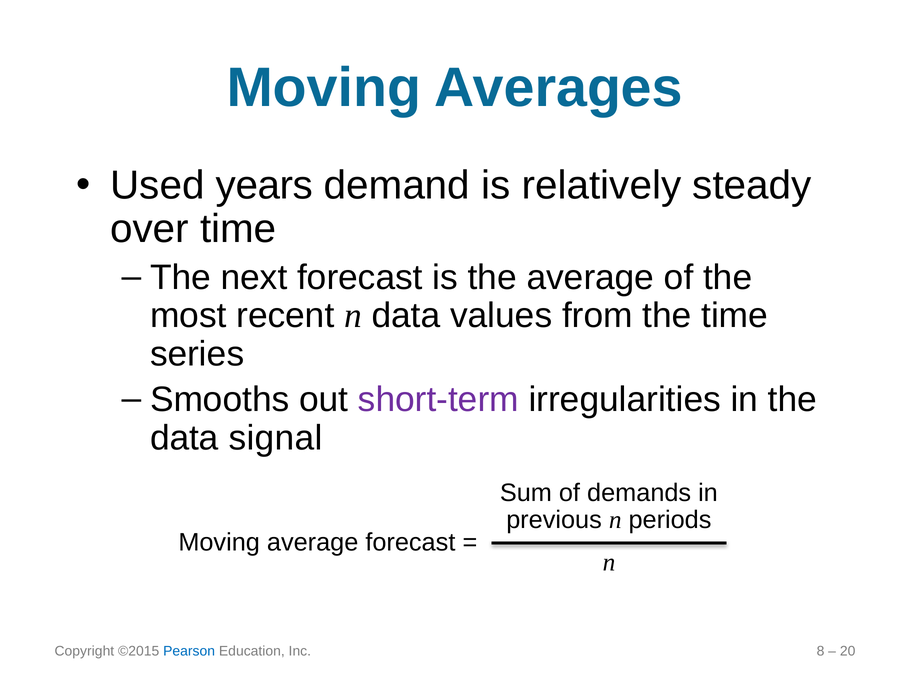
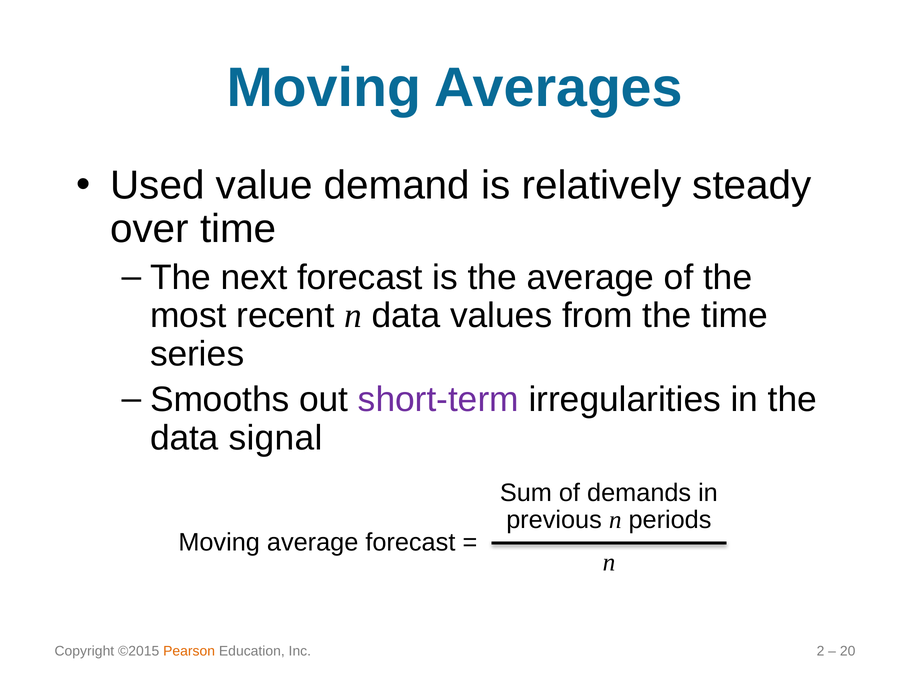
years: years -> value (264, 185)
Pearson colour: blue -> orange (189, 652)
8: 8 -> 2 (821, 652)
